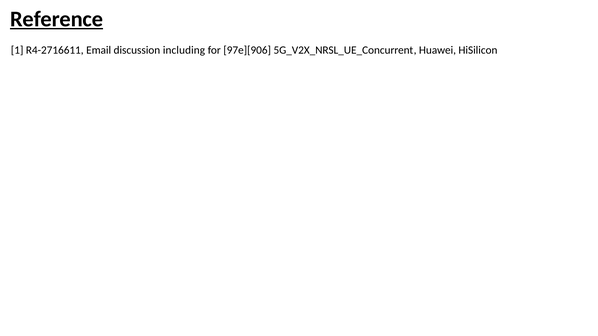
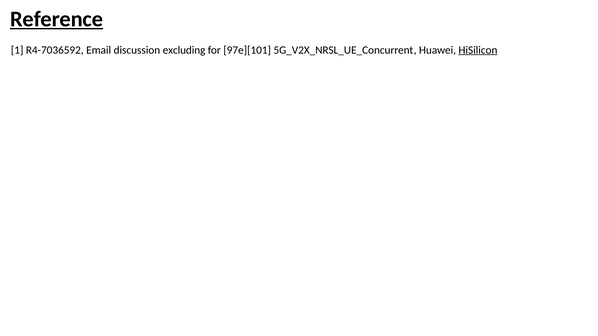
R4-2716611: R4-2716611 -> R4-7036592 (55, 50)
including: including -> excluding (184, 50)
97e][906: 97e][906 -> 97e][101 (247, 50)
HiSilicon underline: none -> present (478, 50)
